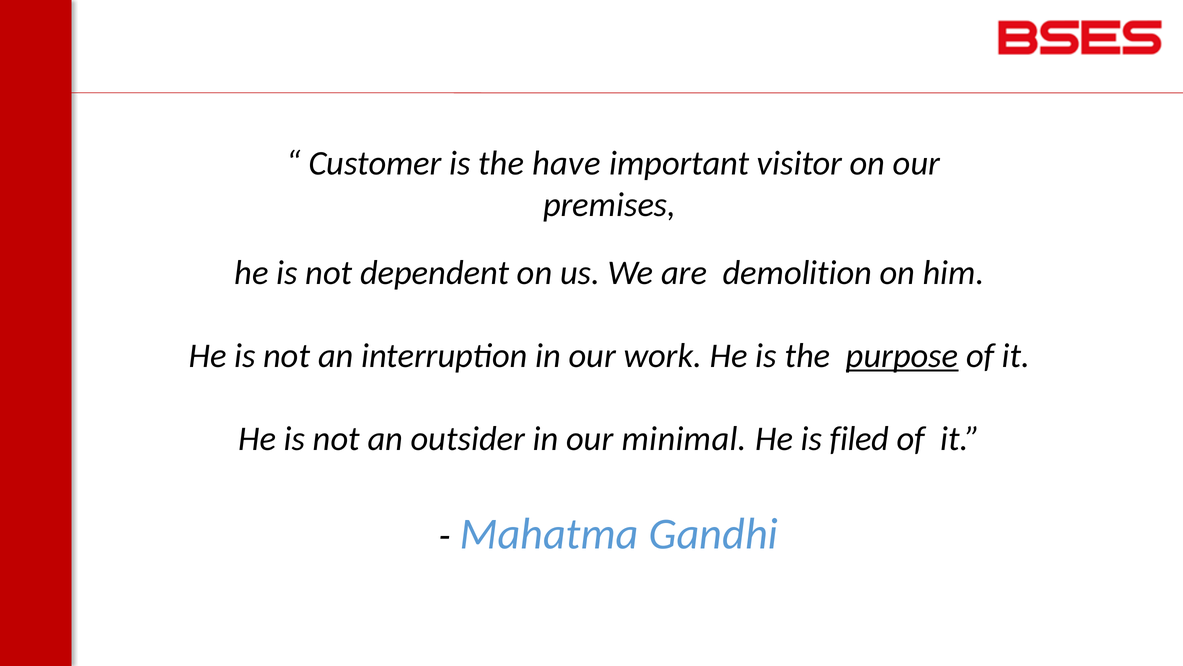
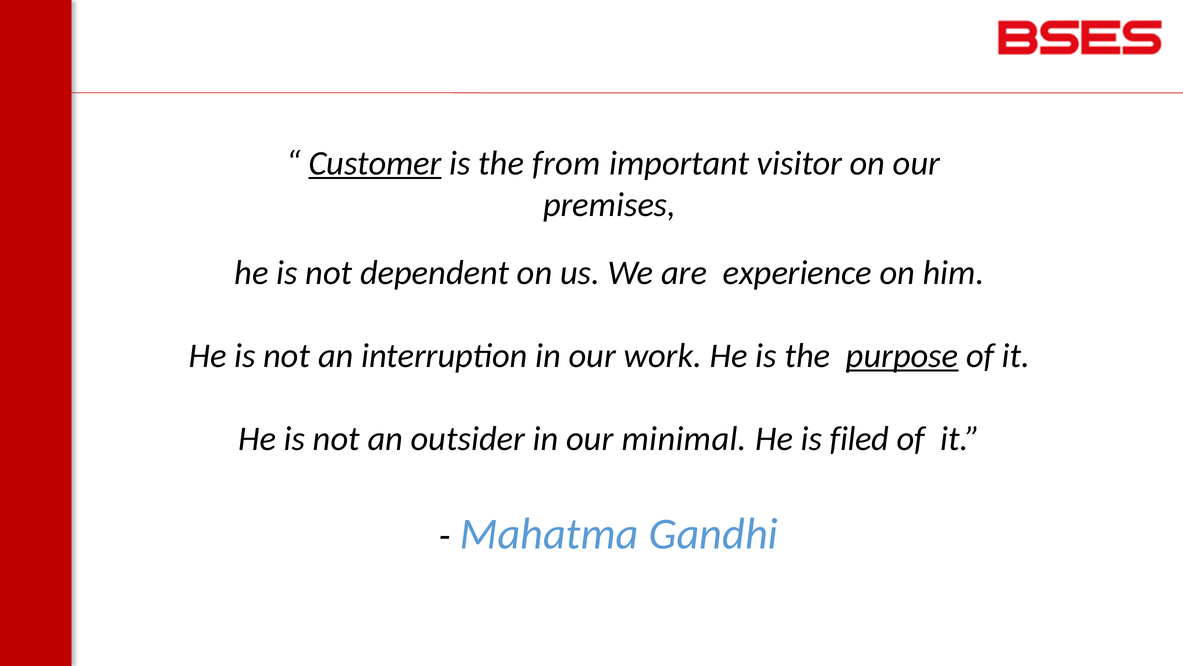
Customer underline: none -> present (375, 163)
have: have -> from (566, 163)
demolition: demolition -> experience (797, 273)
